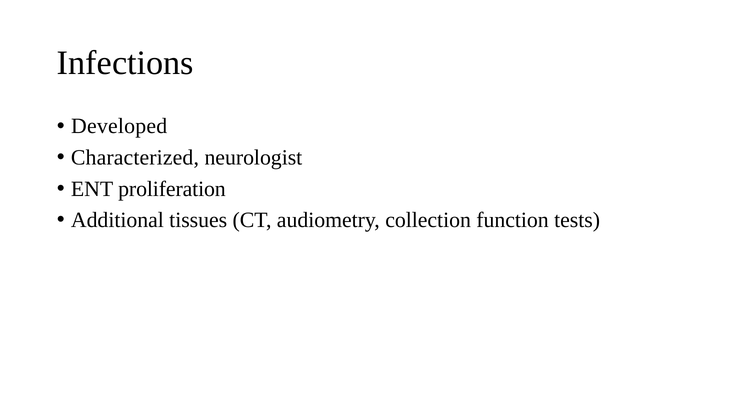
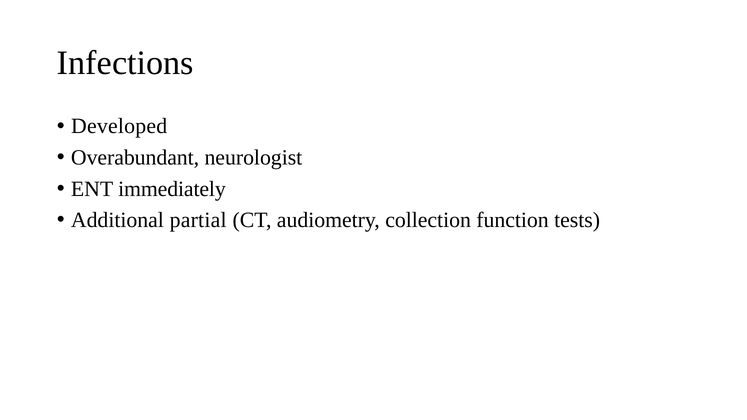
Characterized: Characterized -> Overabundant (135, 158)
proliferation: proliferation -> immediately (172, 189)
tissues: tissues -> partial (198, 220)
